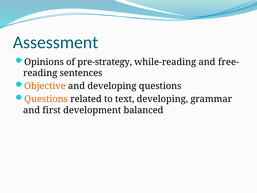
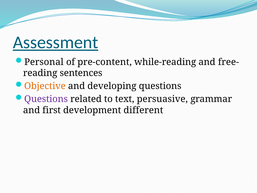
Assessment underline: none -> present (56, 42)
Opinions: Opinions -> Personal (44, 62)
pre-strategy: pre-strategy -> pre-content (105, 62)
Questions colour: orange -> purple (46, 99)
text developing: developing -> persuasive (162, 99)
balanced: balanced -> different (143, 110)
